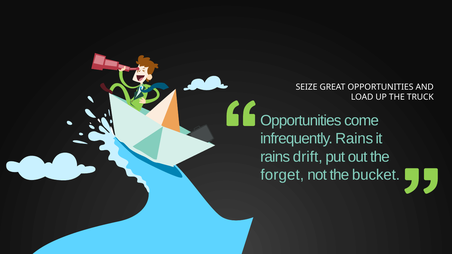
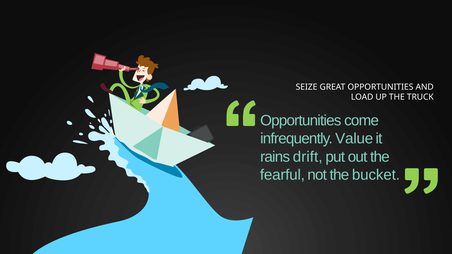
infrequently Rains: Rains -> Value (354, 139)
forget: forget -> fearful (282, 175)
